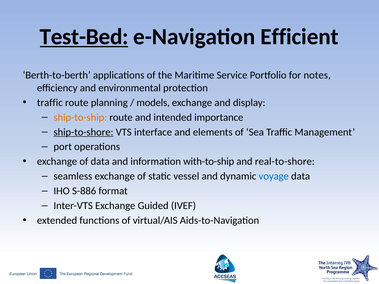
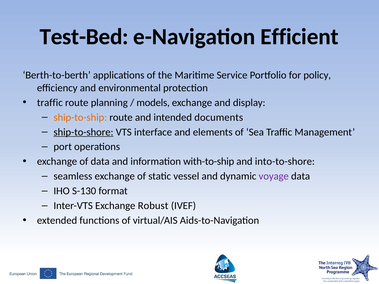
Test-Bed underline: present -> none (84, 37)
notes: notes -> policy (317, 75)
importance: importance -> documents (219, 117)
real-to-shore: real-to-shore -> into-to-shore (285, 162)
voyage colour: blue -> purple (274, 176)
S-886: S-886 -> S-130 (84, 191)
Guided: Guided -> Robust (153, 206)
